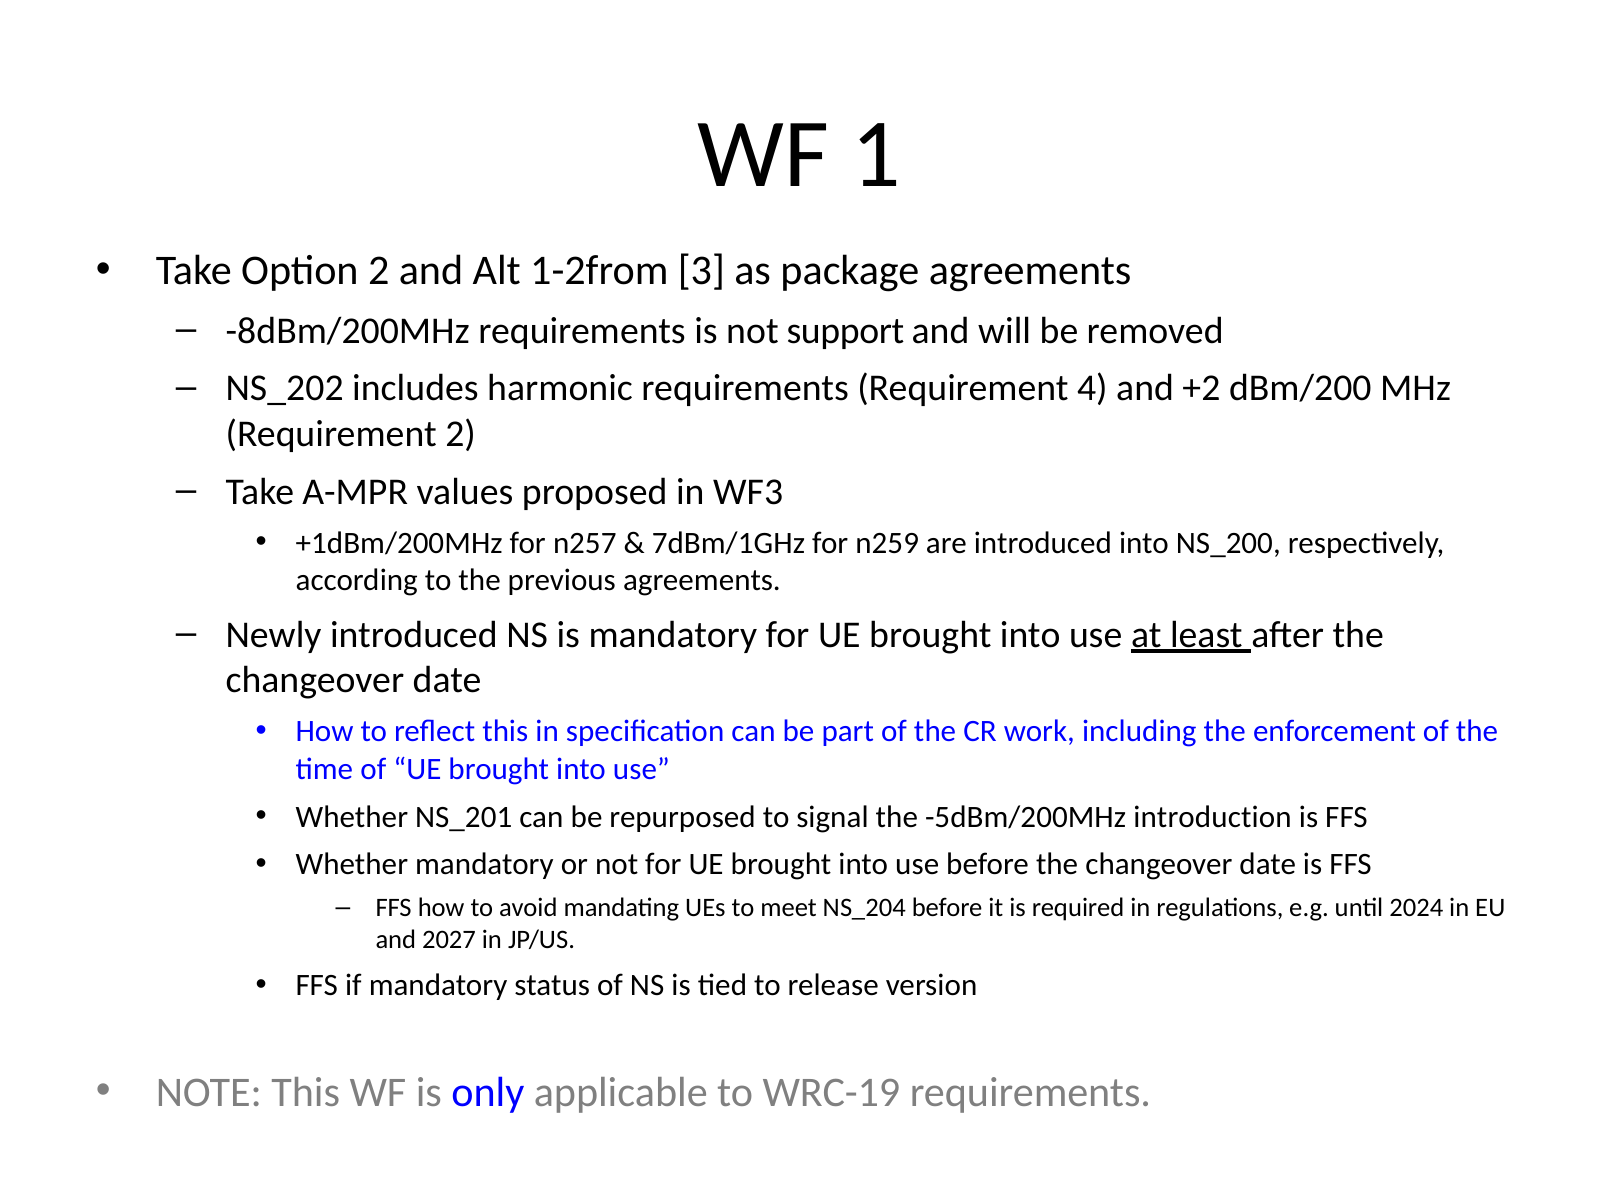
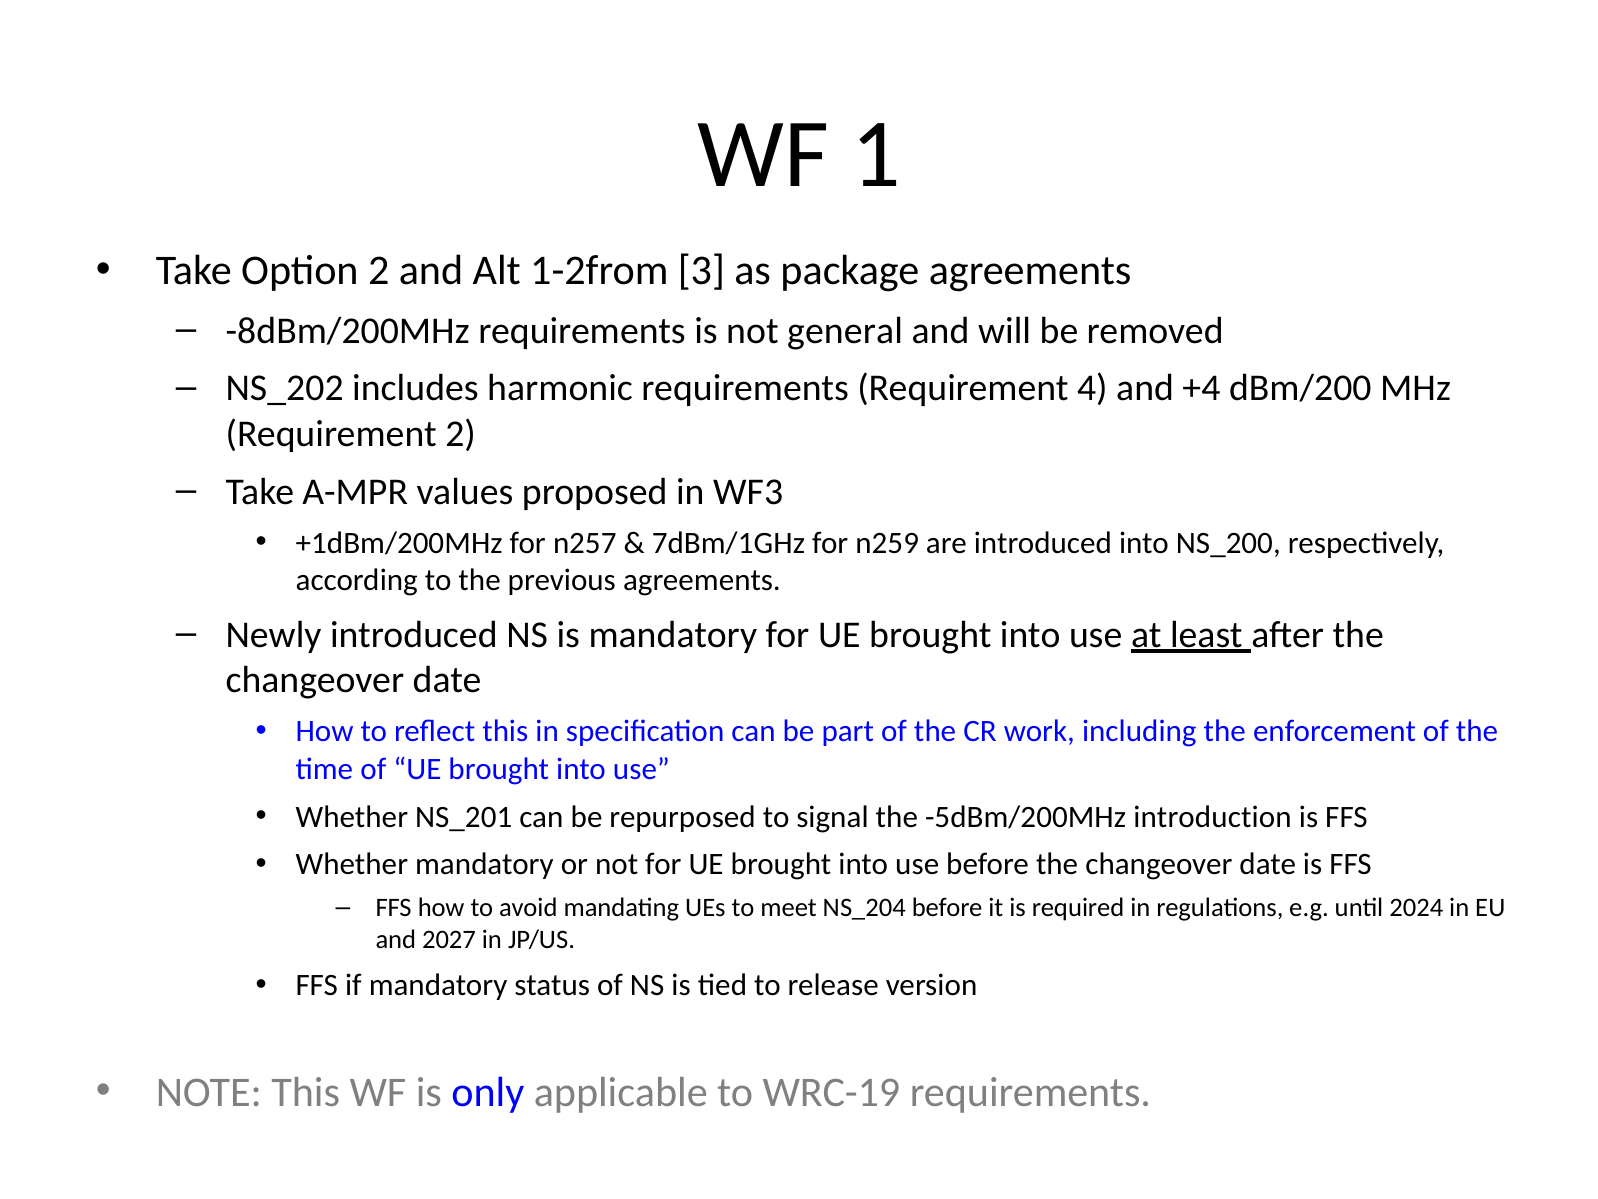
support: support -> general (845, 331)
+2: +2 -> +4 (1201, 388)
